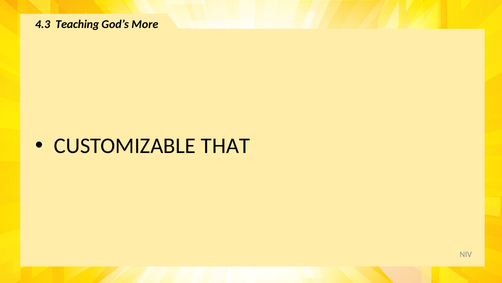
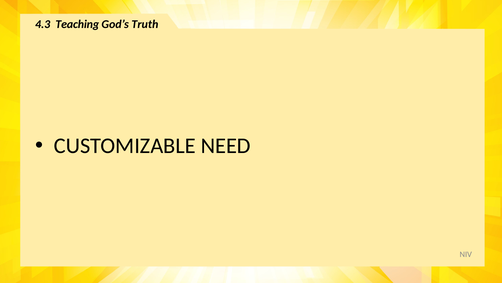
More: More -> Truth (145, 24)
THAT: THAT -> NEED (226, 146)
